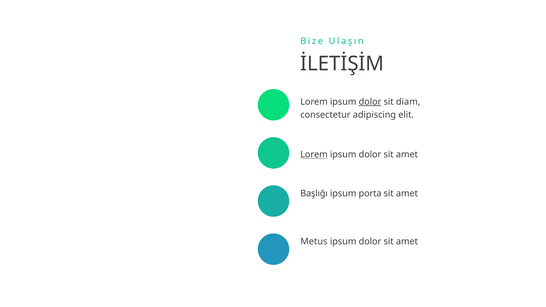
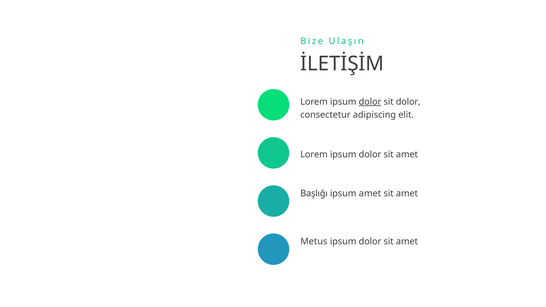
sit diam: diam -> dolor (408, 102)
Lorem underline: present -> none (314, 155)
ipsum porta: porta -> amet (370, 193)
